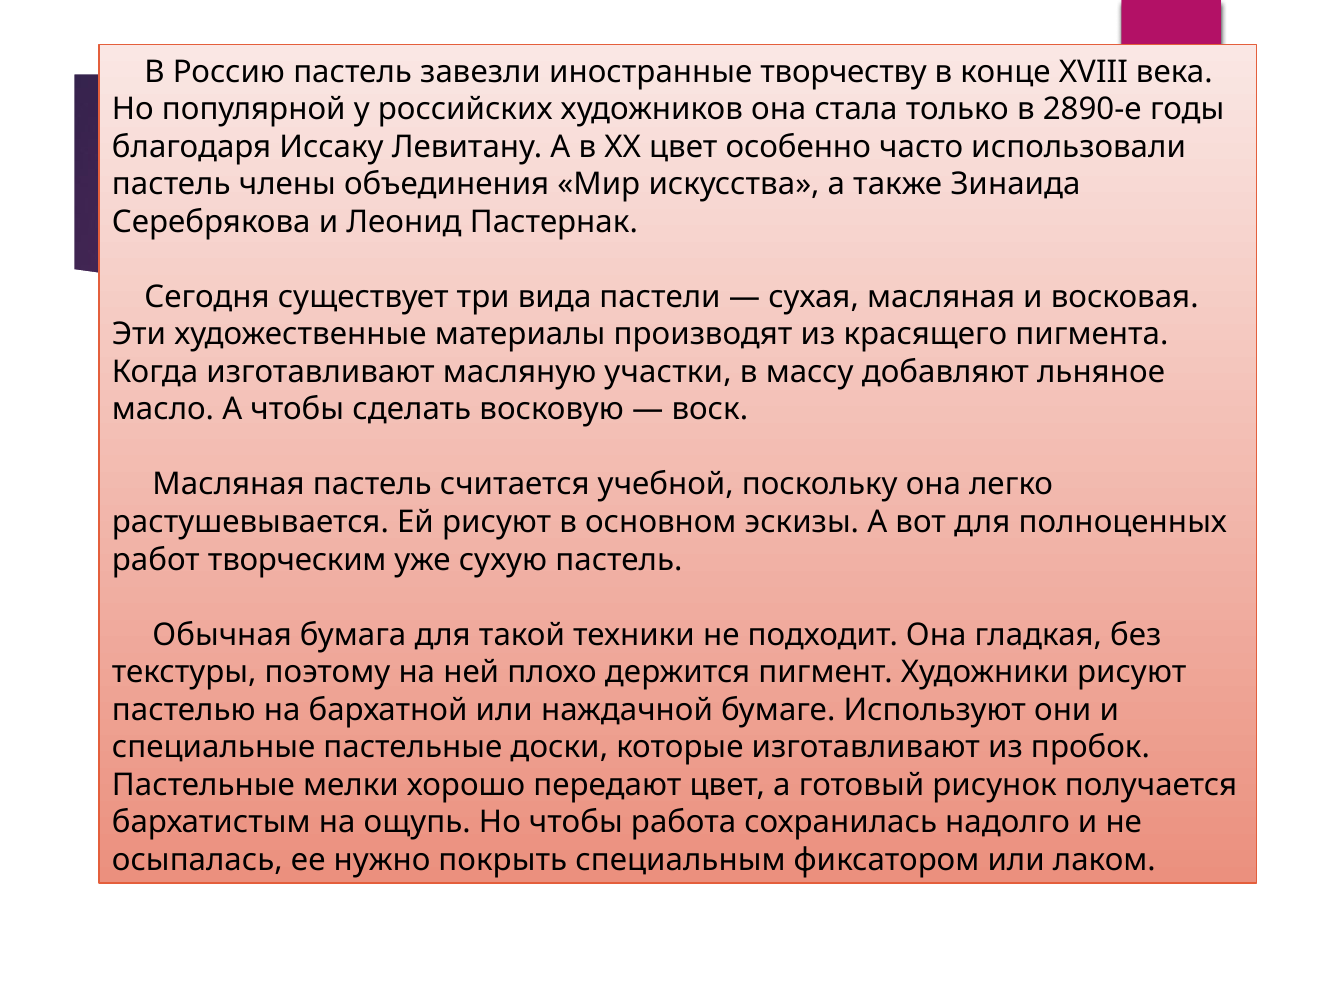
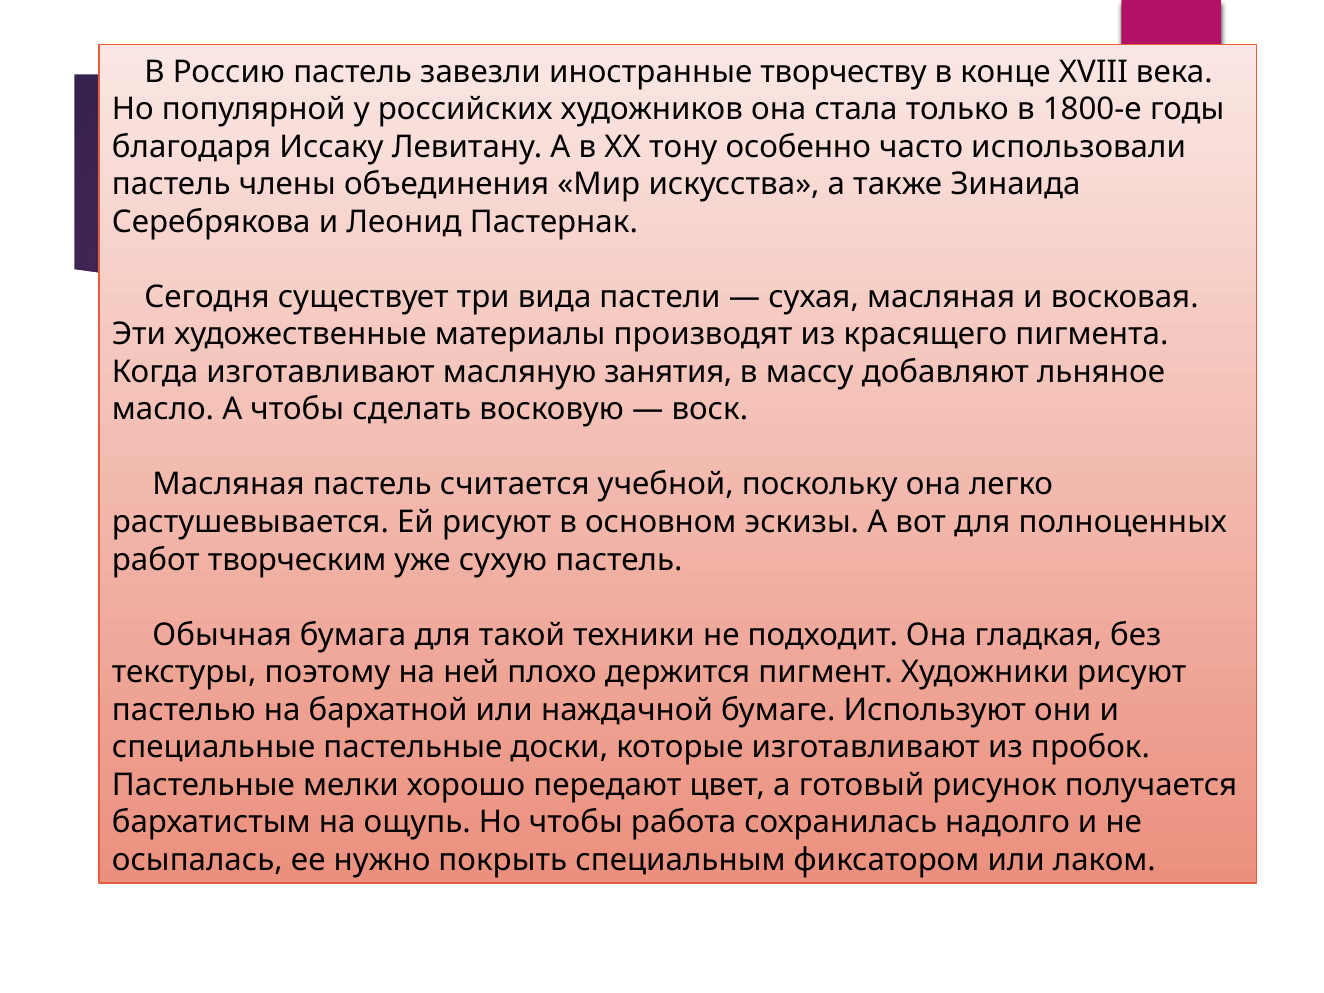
2890-е: 2890-е -> 1800-е (1092, 109)
XX цвет: цвет -> тону (683, 147)
участки: участки -> занятия (668, 372)
